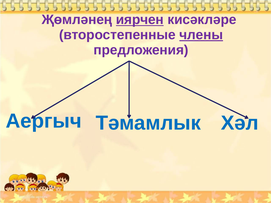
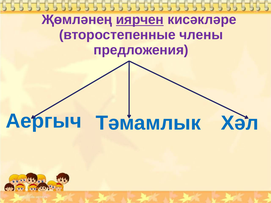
члены underline: present -> none (201, 35)
